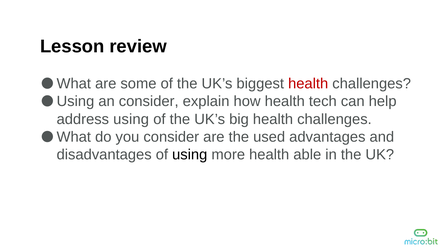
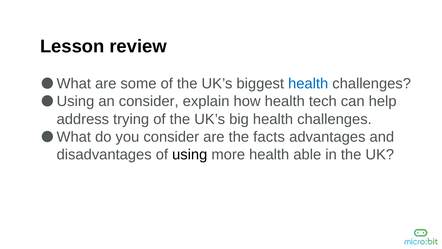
health colour: red -> blue (308, 84)
address using: using -> trying (131, 119)
used: used -> facts (269, 137)
